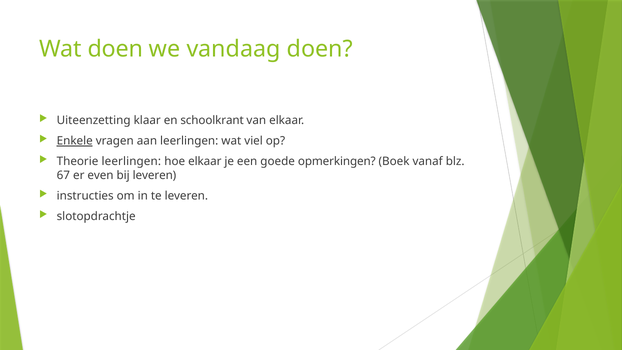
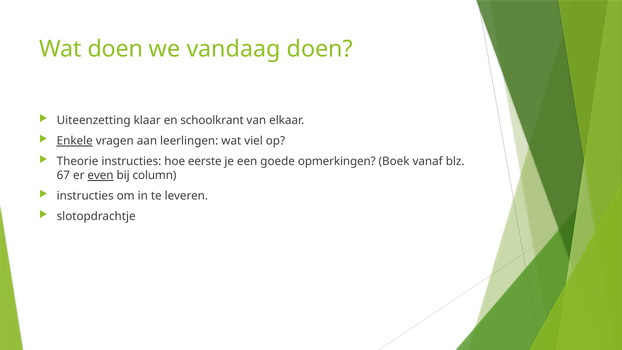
Theorie leerlingen: leerlingen -> instructies (131, 161)
hoe elkaar: elkaar -> eerste (205, 161)
even underline: none -> present (101, 175)
bij leveren: leveren -> column (154, 175)
